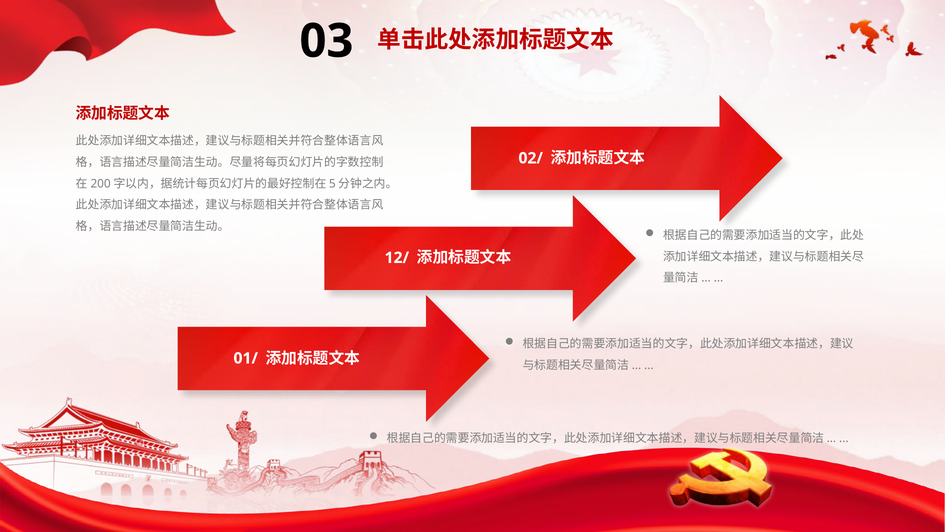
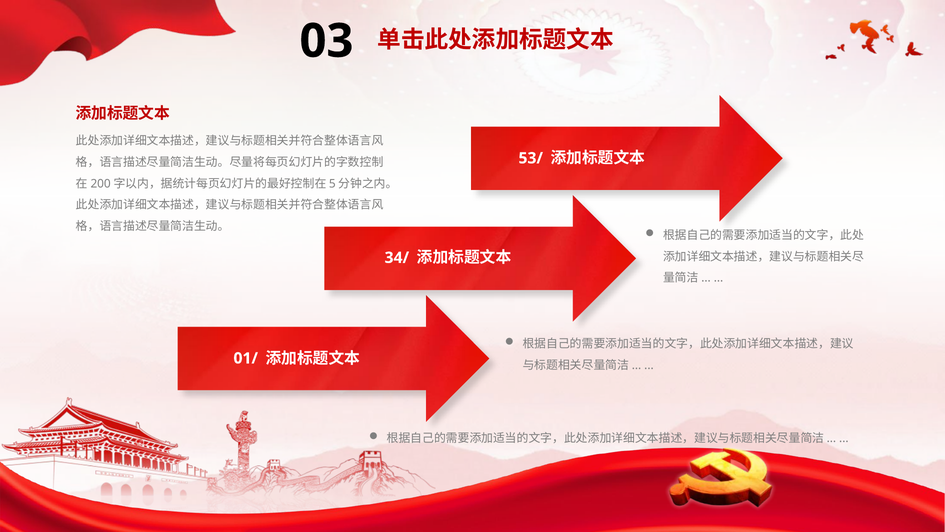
02/: 02/ -> 53/ (531, 158)
12/: 12/ -> 34/ (397, 258)
